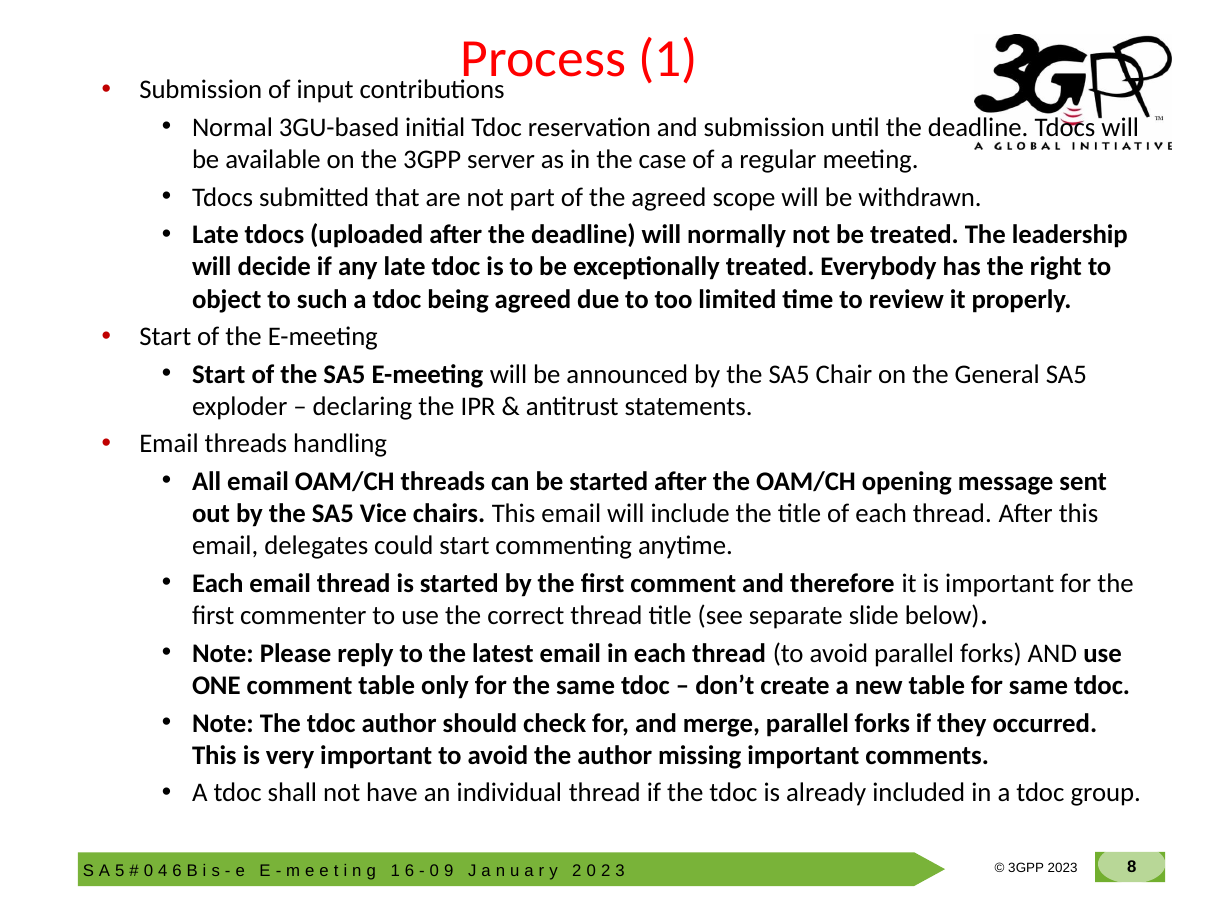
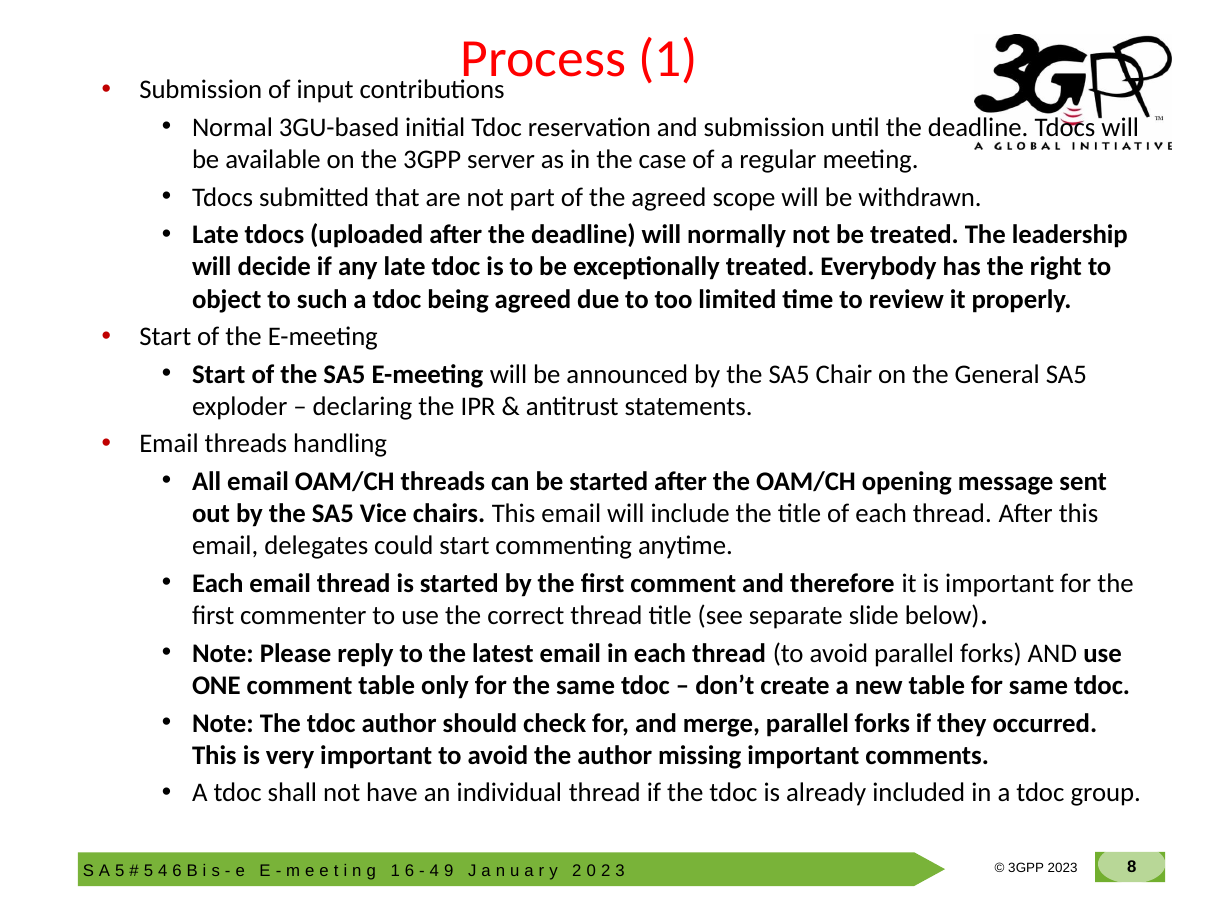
0: 0 -> 5 (148, 870)
0: 0 -> 4 (434, 870)
